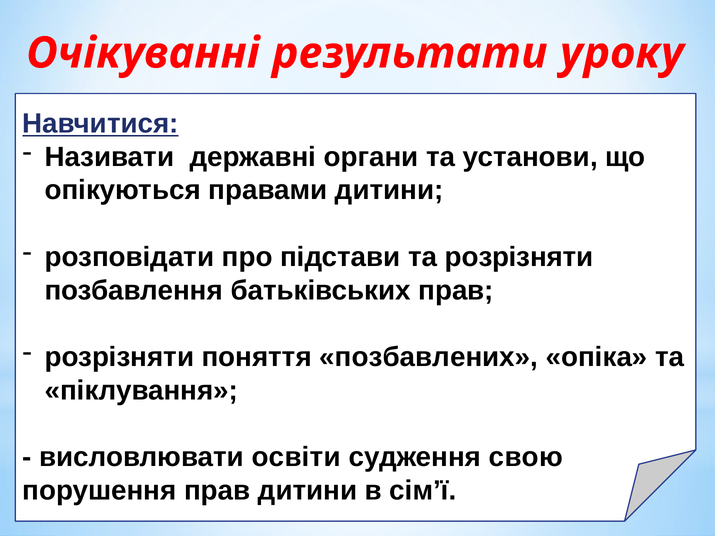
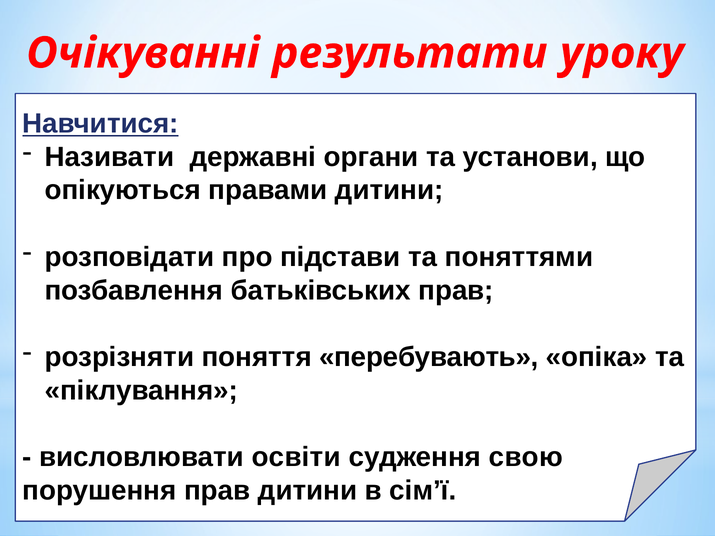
та розрізняти: розрізняти -> поняттями (519, 257)
позбавлених: позбавлених -> перебувають (429, 357)
